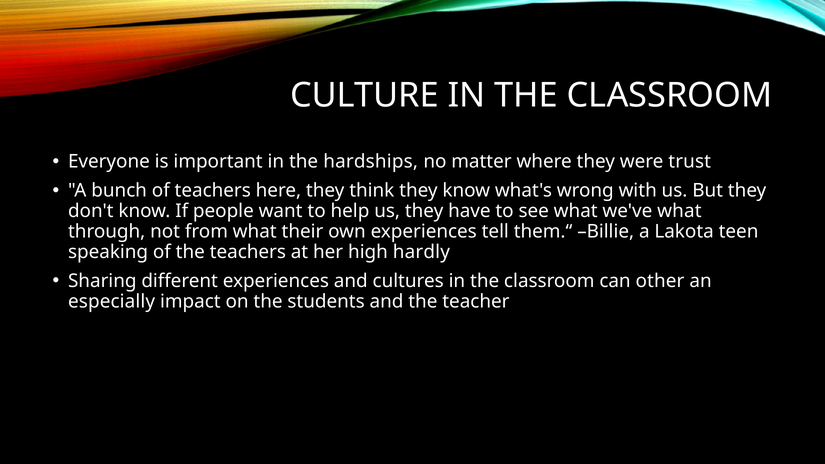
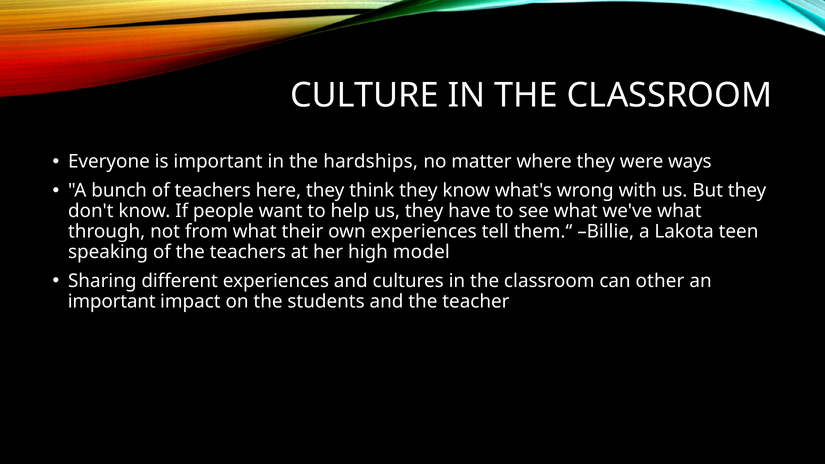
trust: trust -> ways (690, 162)
hardly: hardly -> model (421, 252)
especially: especially -> important (112, 301)
